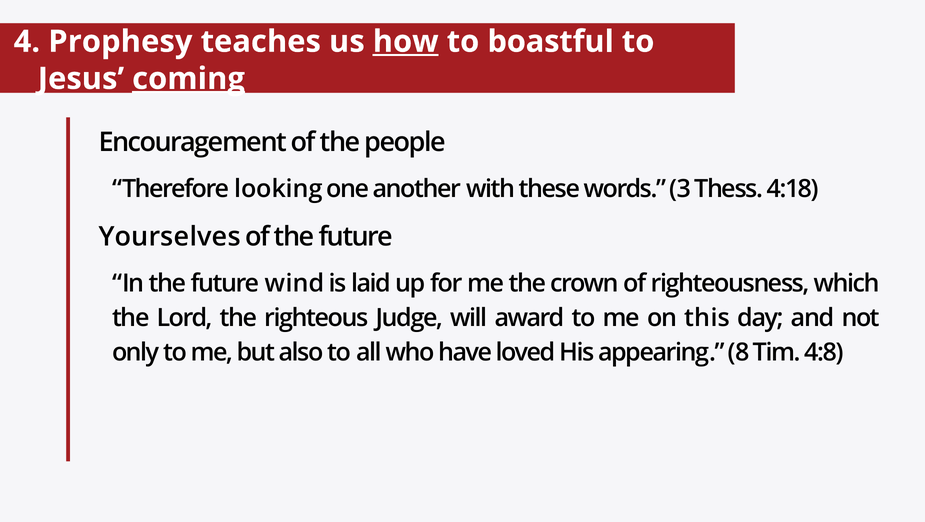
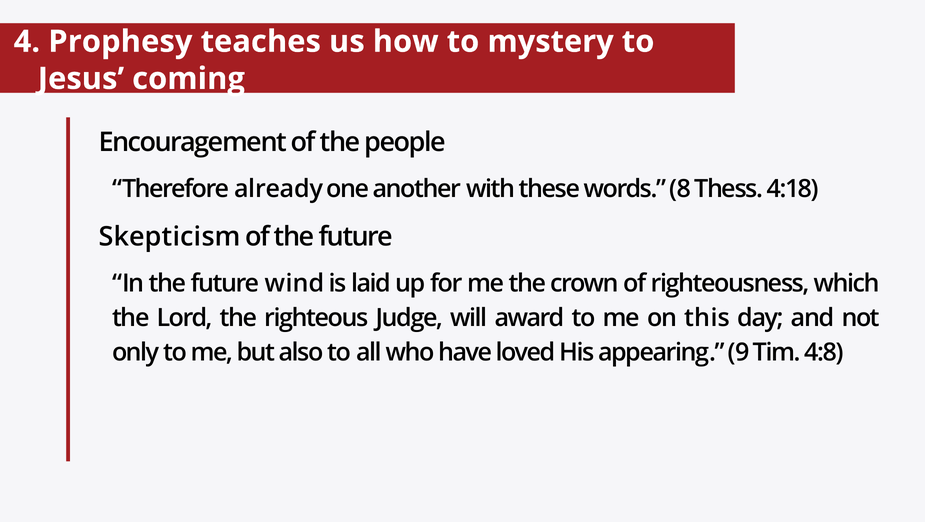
how underline: present -> none (406, 42)
boastful: boastful -> mystery (551, 42)
coming underline: present -> none (189, 79)
looking: looking -> already (279, 189)
3: 3 -> 8 (680, 189)
Yourselves: Yourselves -> Skepticism (170, 236)
8: 8 -> 9 (739, 352)
